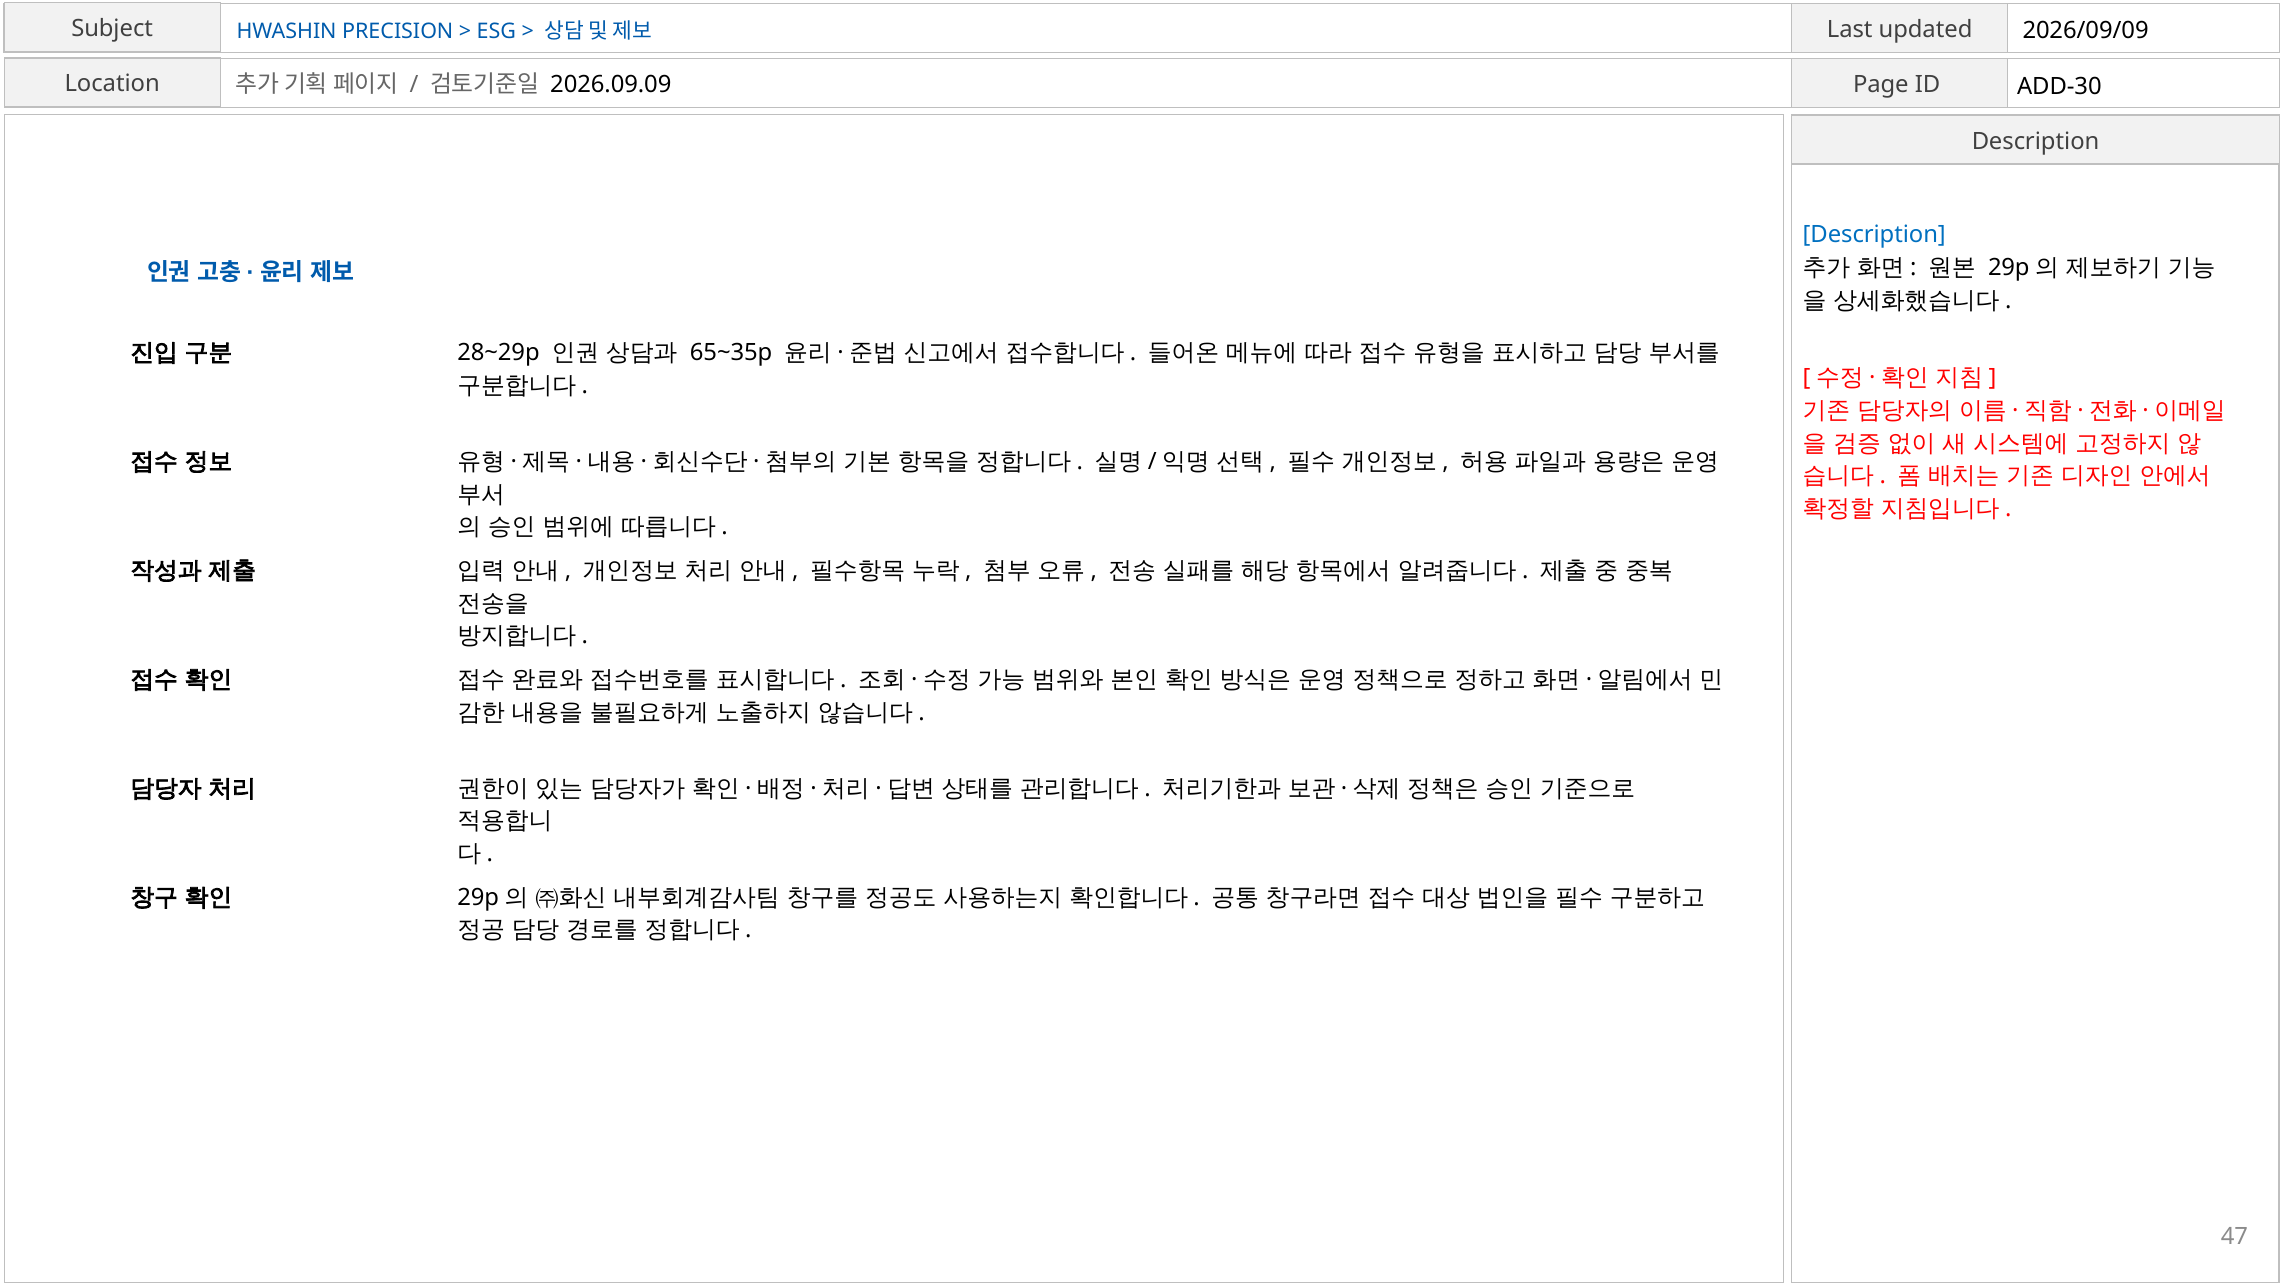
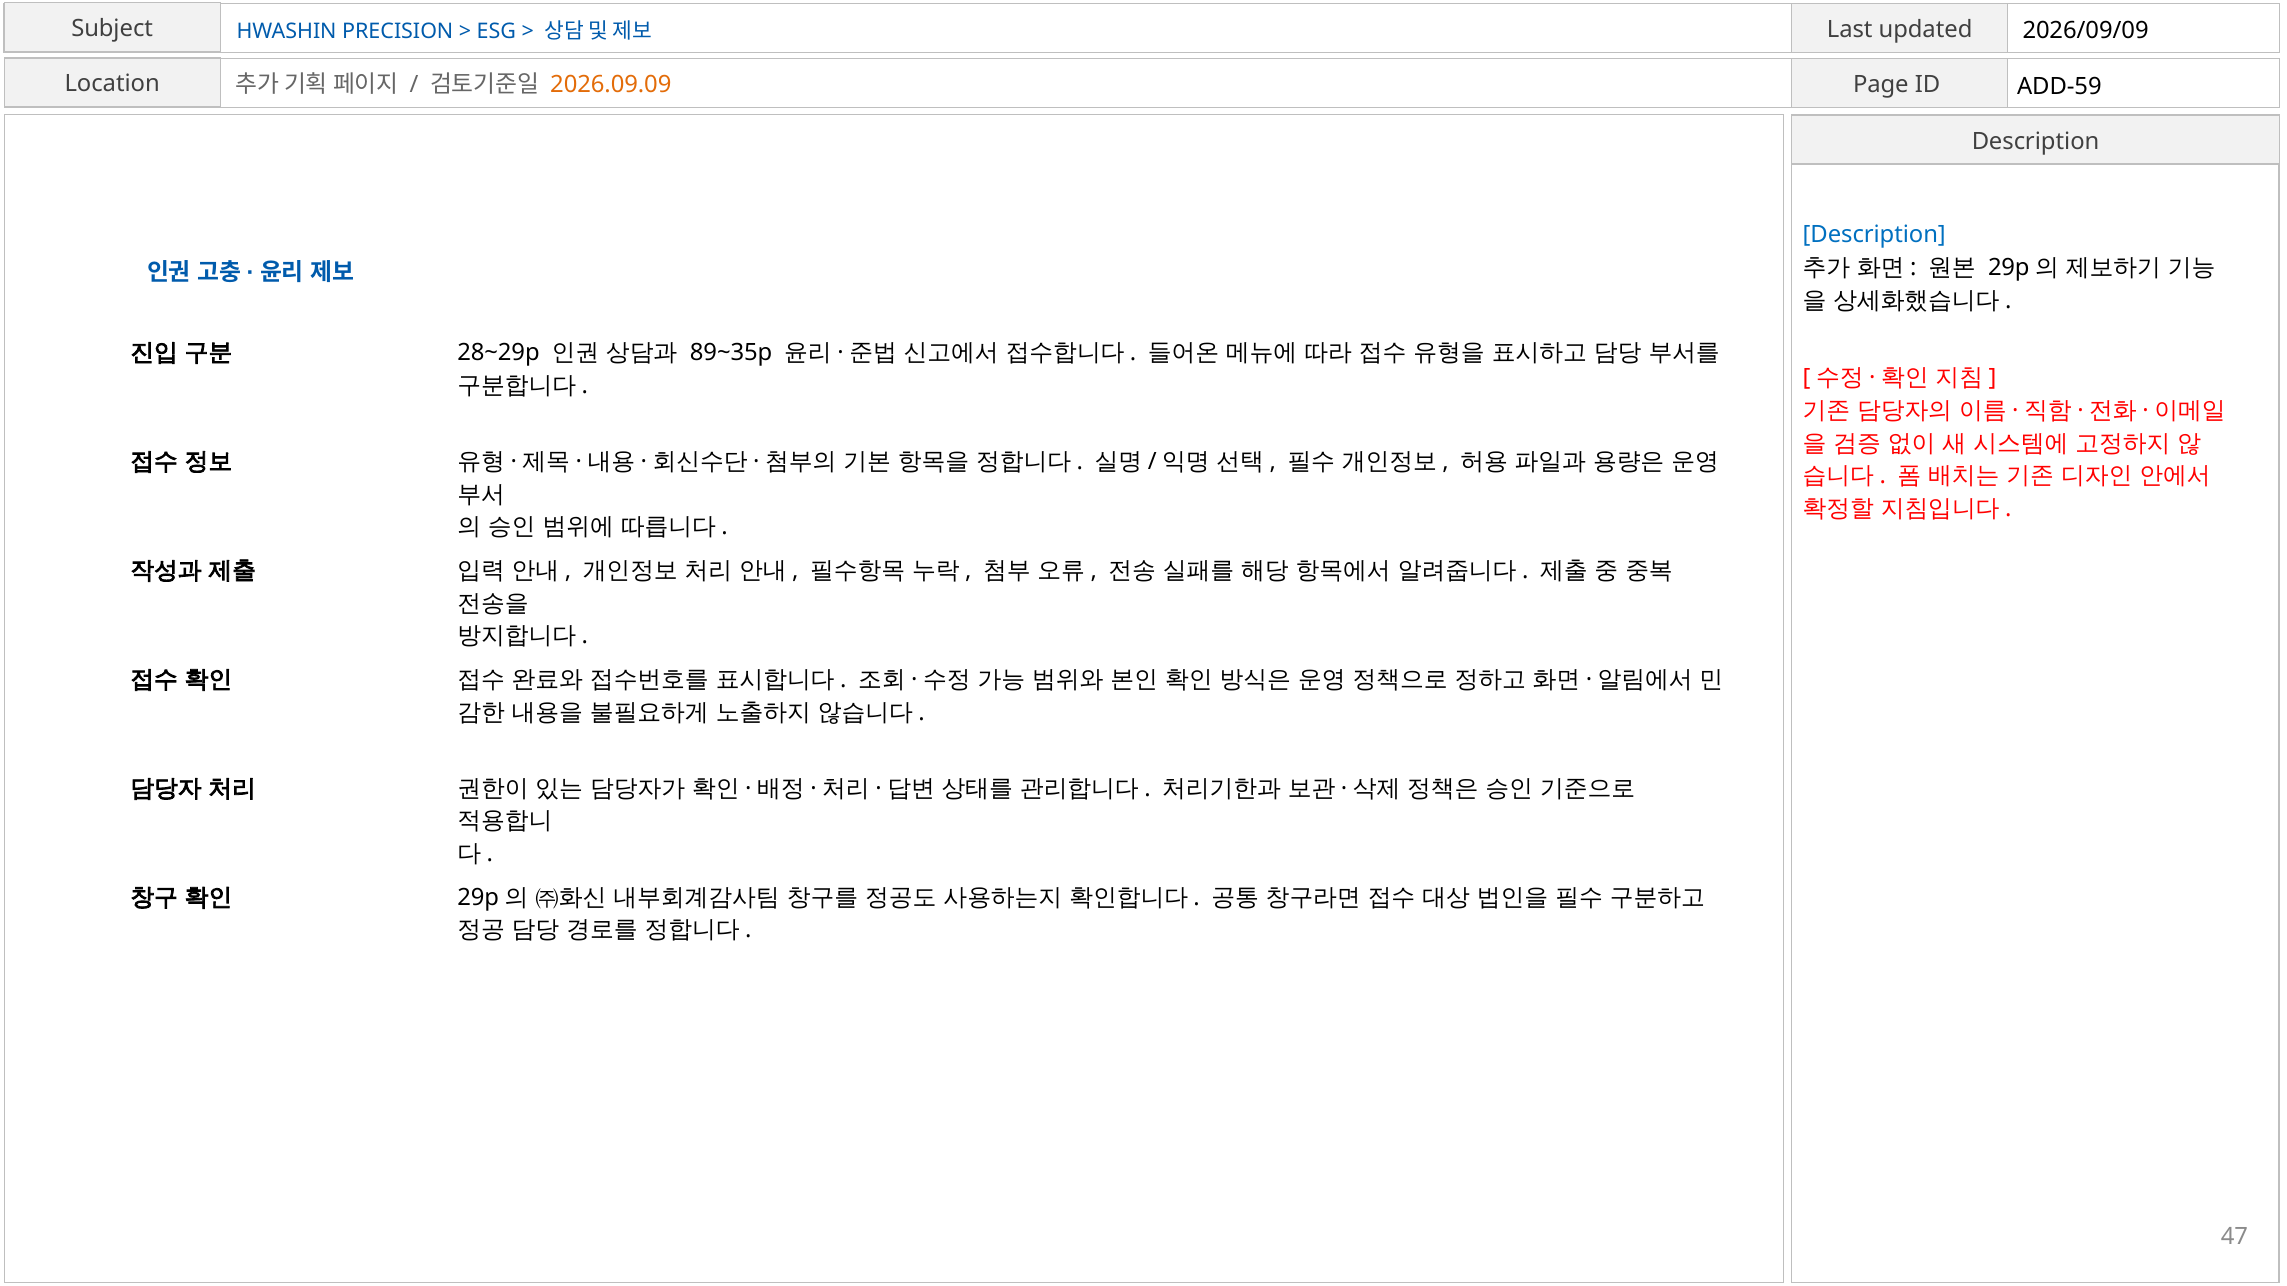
2026.09.09 colour: black -> orange (611, 85)
ADD-30: ADD-30 -> ADD-59 (2059, 86)
65~35p: 65~35p -> 89~35p (731, 353)
